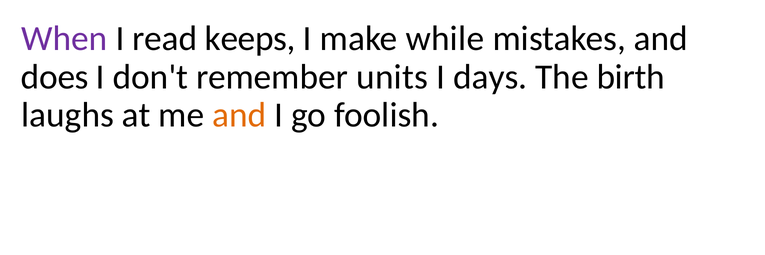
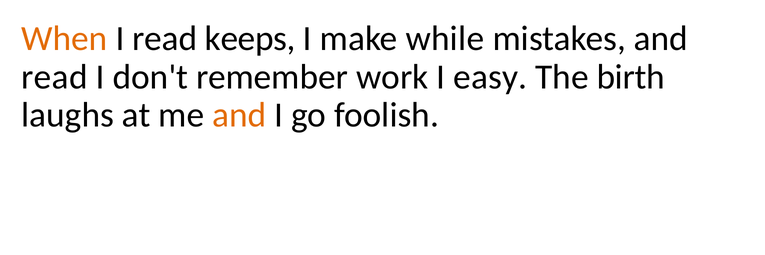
When colour: purple -> orange (64, 39)
does: does -> read (54, 77)
units: units -> work (392, 77)
days: days -> easy (490, 77)
